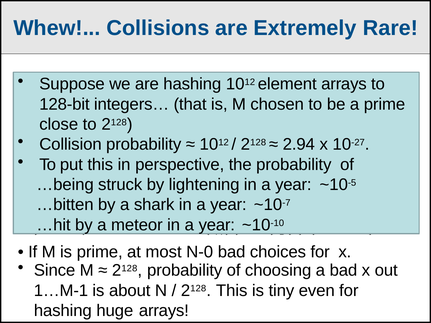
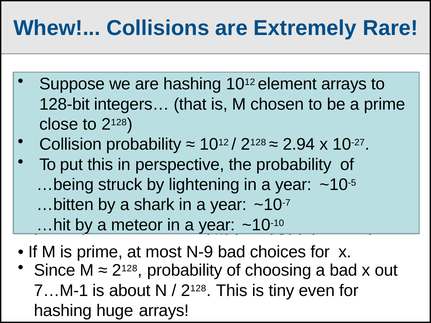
N-0: N-0 -> N-9 (200, 252)
1…M-1: 1…M-1 -> 7…M-1 (61, 291)
